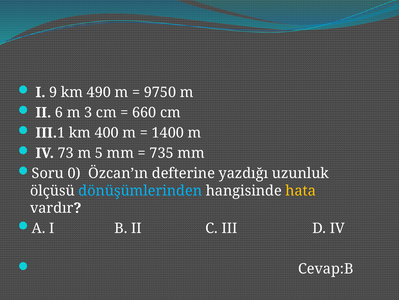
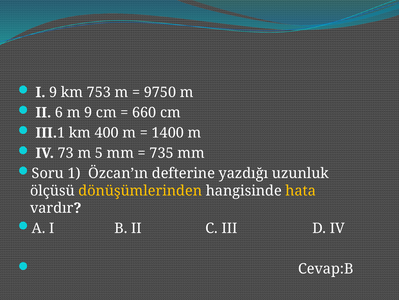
490: 490 -> 753 (99, 92)
m 3: 3 -> 9 (88, 112)
0: 0 -> 1 (74, 173)
dönüşümlerinden colour: light blue -> yellow (140, 190)
